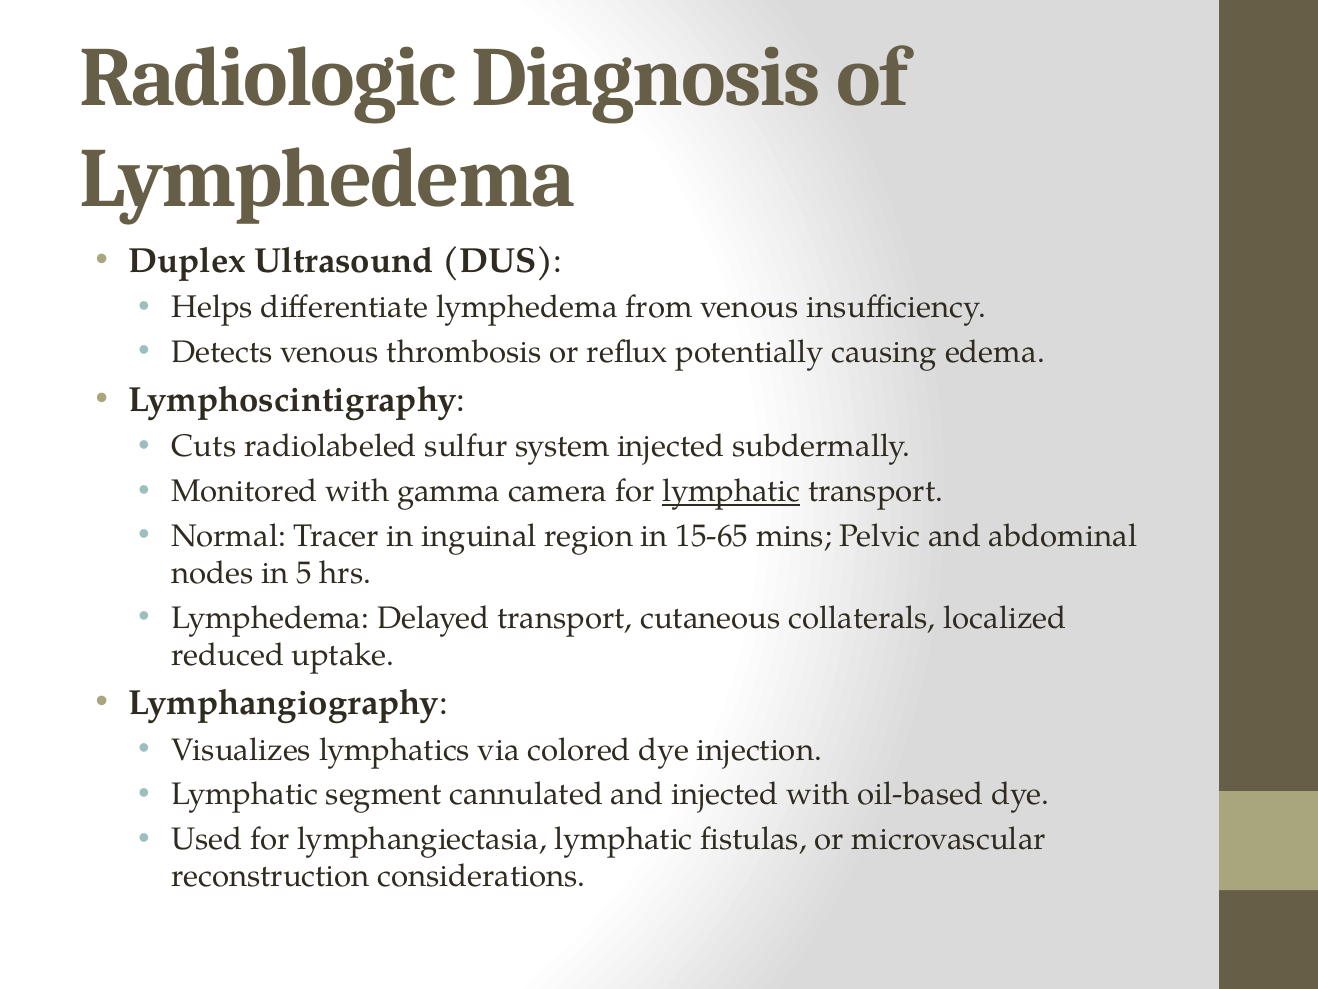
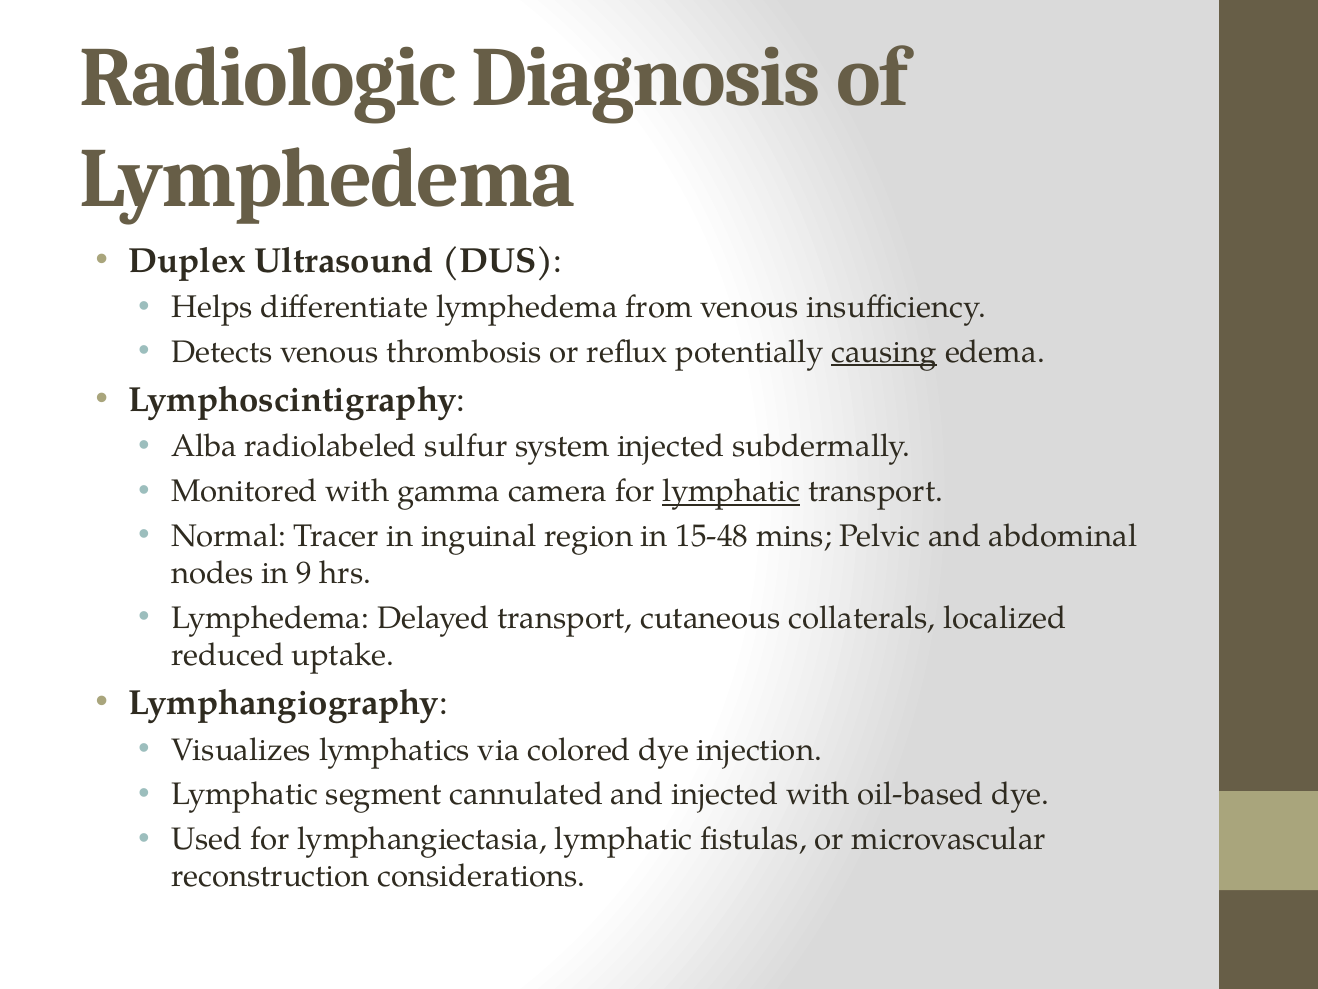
causing underline: none -> present (884, 352)
Cuts: Cuts -> Alba (204, 446)
15-65: 15-65 -> 15-48 (712, 536)
5: 5 -> 9 (304, 573)
